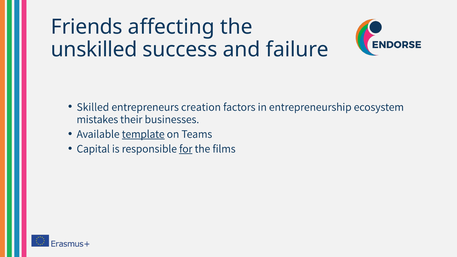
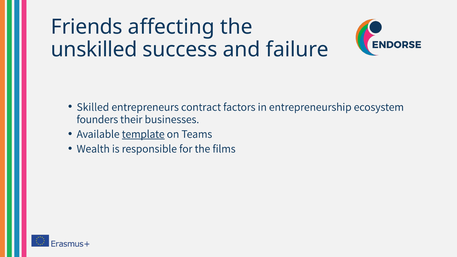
creation: creation -> contract (201, 107)
mistakes: mistakes -> founders (97, 119)
Capital: Capital -> Wealth (93, 149)
for underline: present -> none (186, 149)
